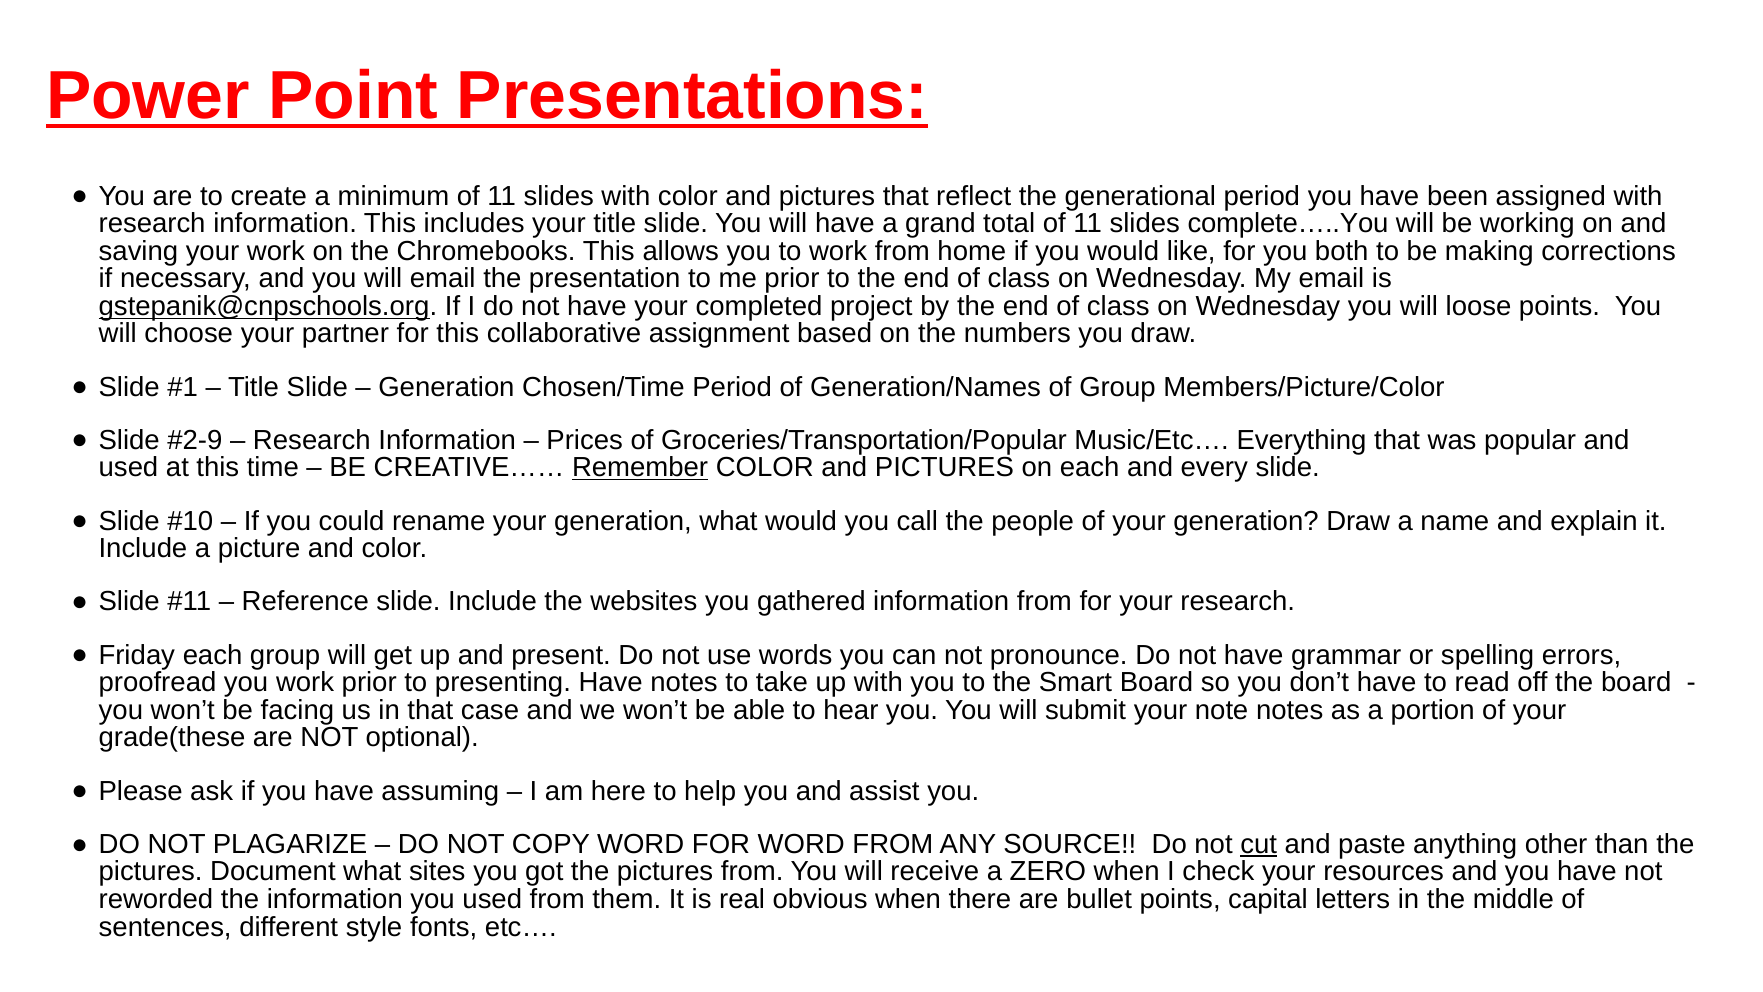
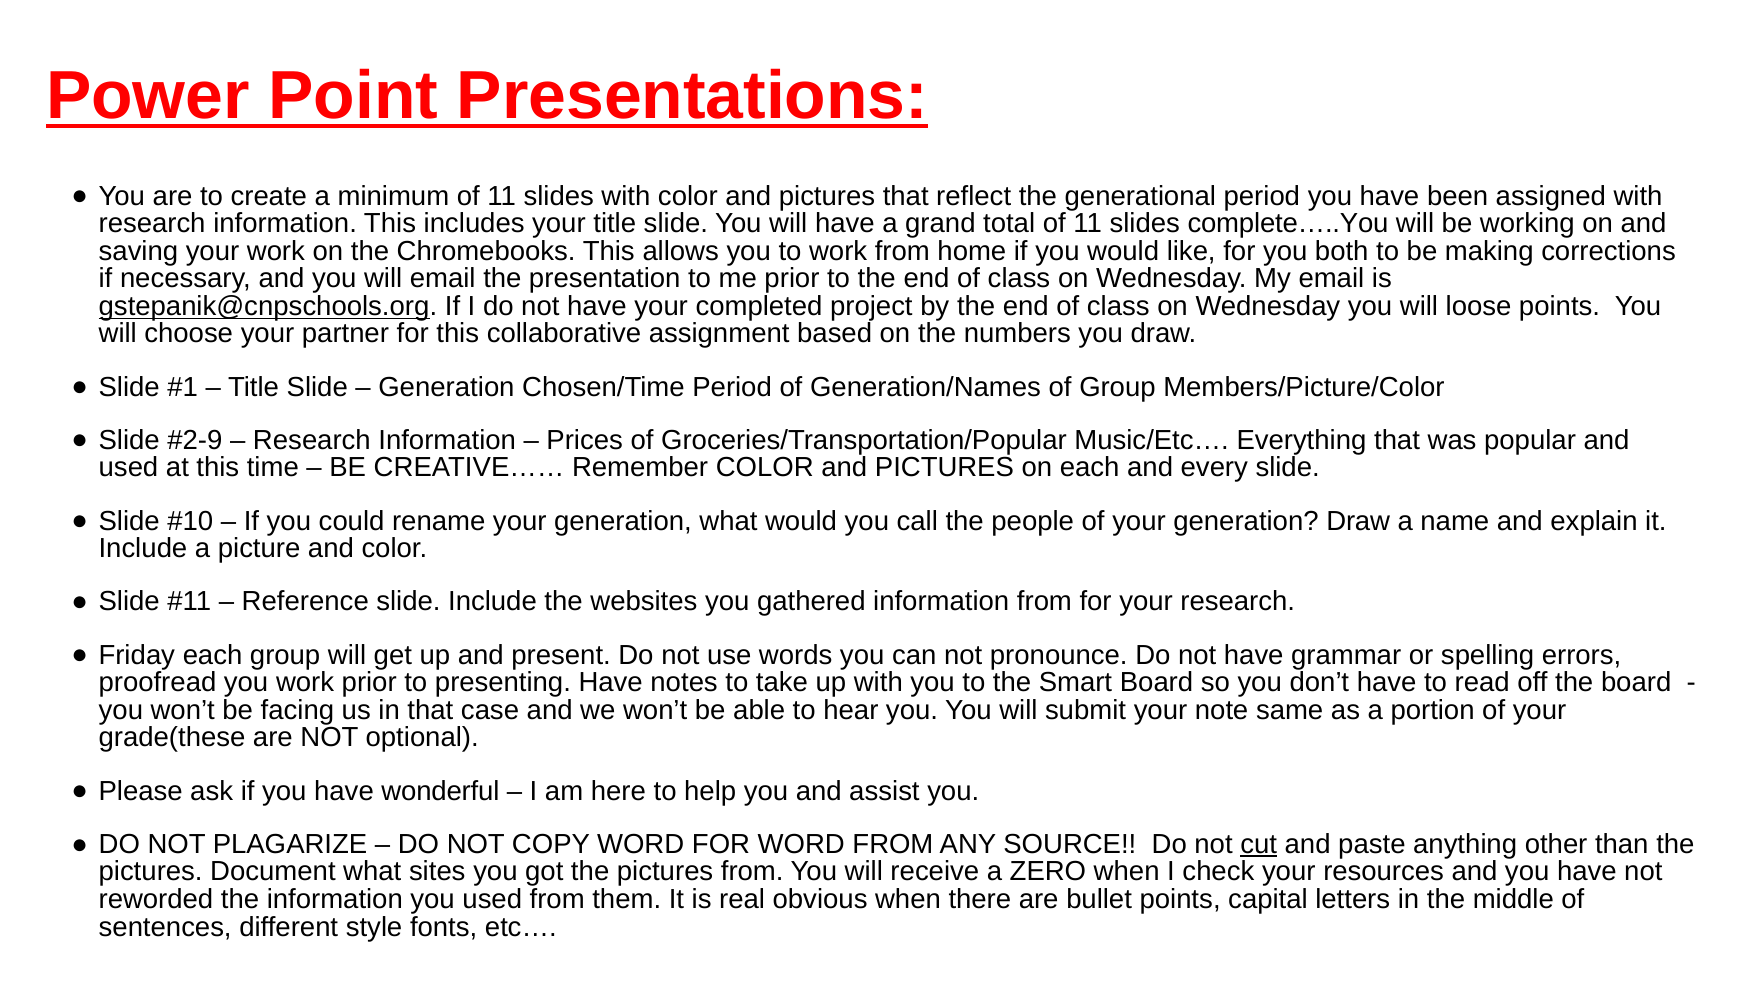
Remember underline: present -> none (640, 468)
note notes: notes -> same (1290, 710)
assuming: assuming -> wonderful (440, 791)
